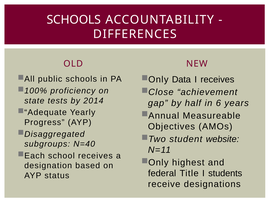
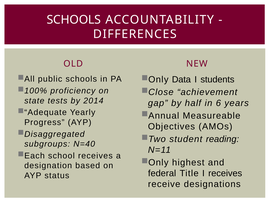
I receives: receives -> students (217, 79)
website: website -> reading (222, 139)
I students: students -> receives (225, 173)
